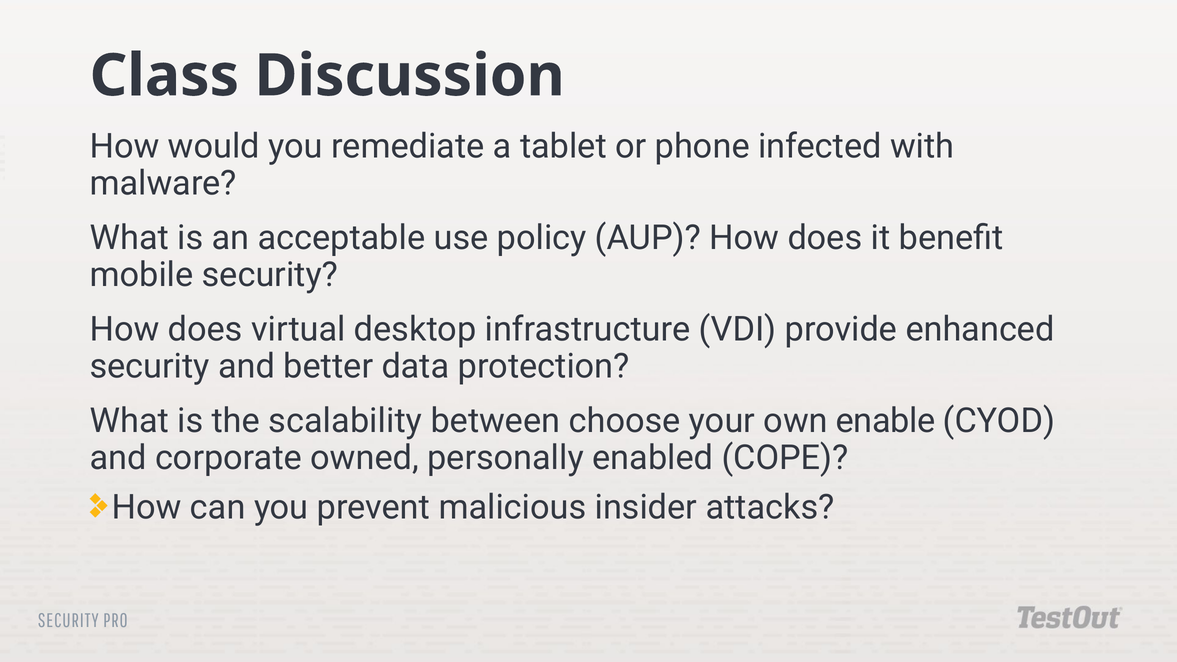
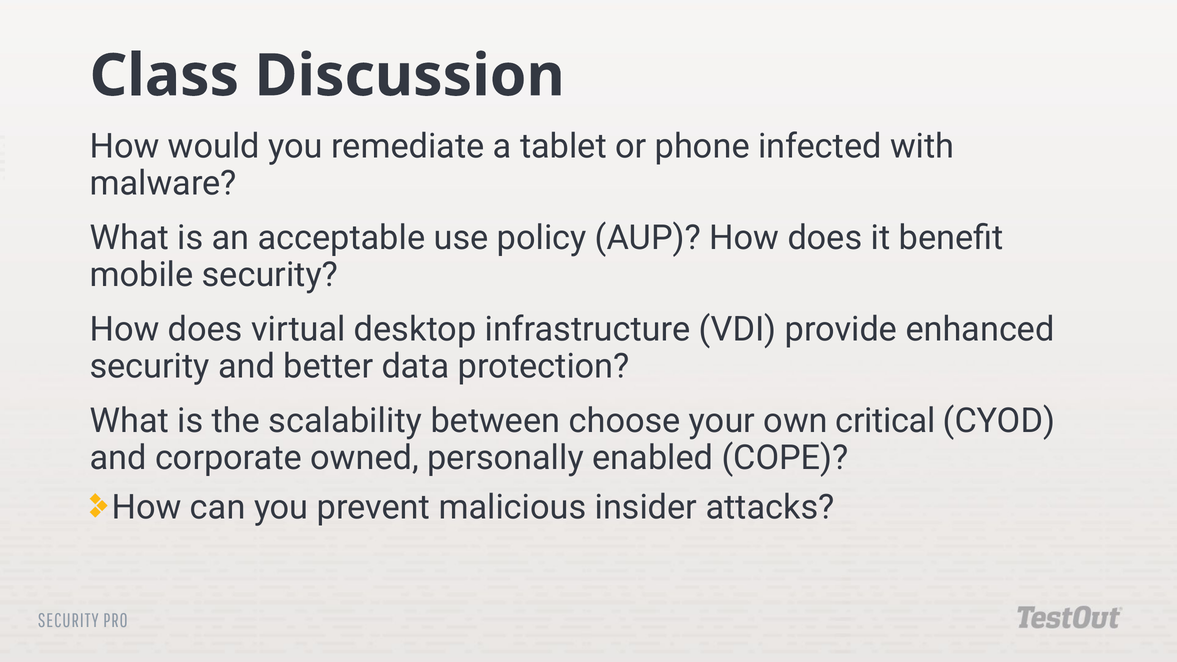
enable: enable -> critical (885, 421)
